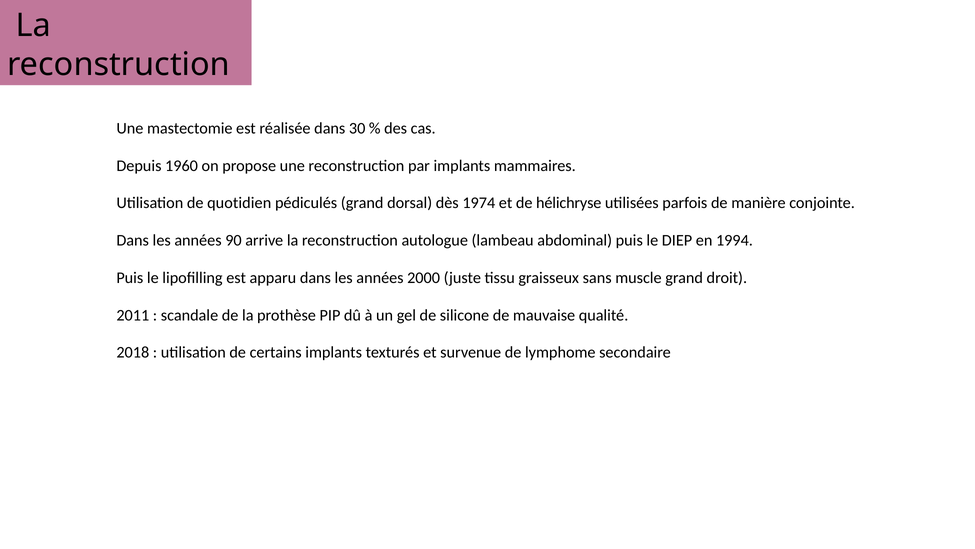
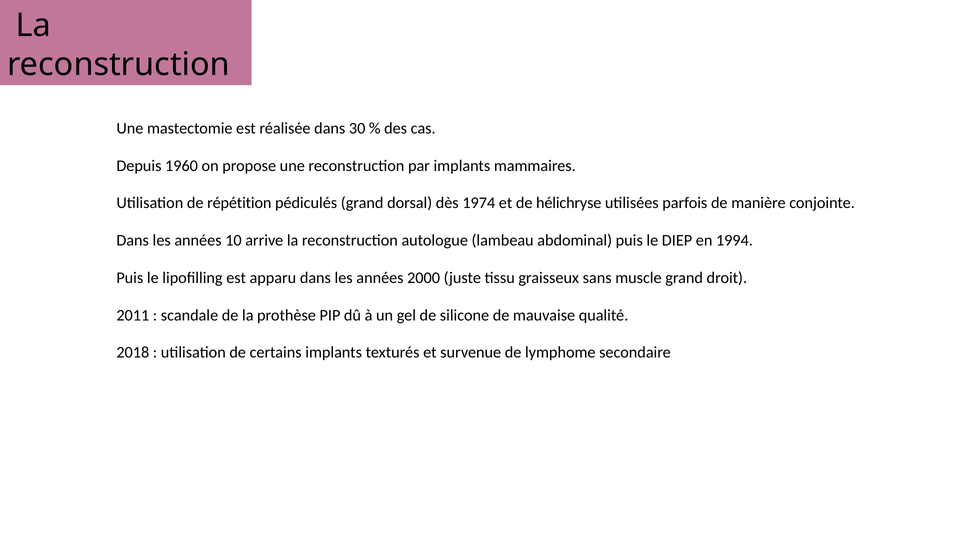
quotidien: quotidien -> répétition (239, 203)
90: 90 -> 10 (233, 240)
